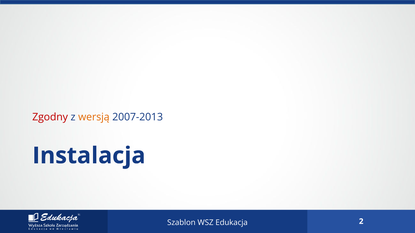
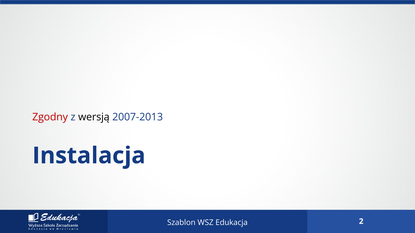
wersją colour: orange -> black (94, 117)
